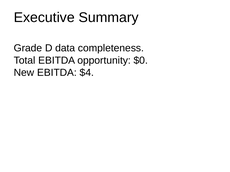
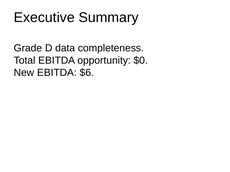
$4: $4 -> $6 (87, 73)
